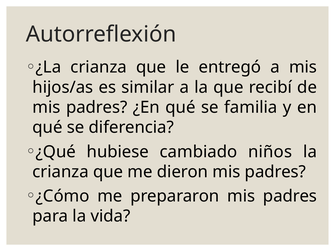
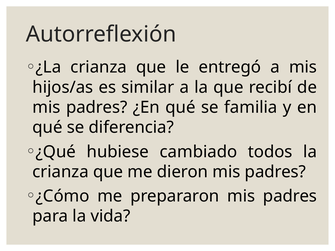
niños: niños -> todos (270, 152)
